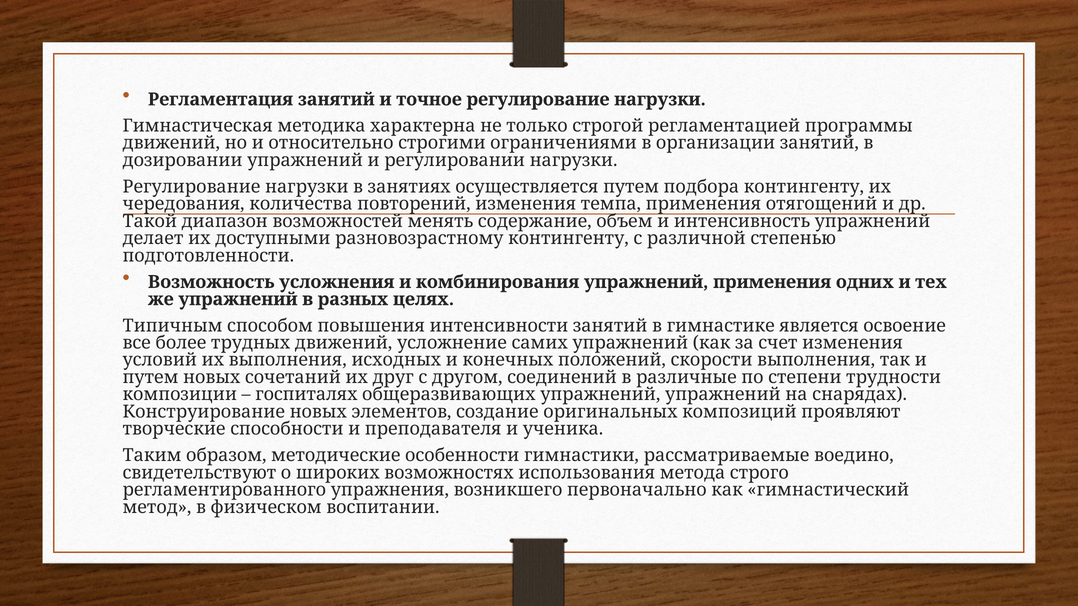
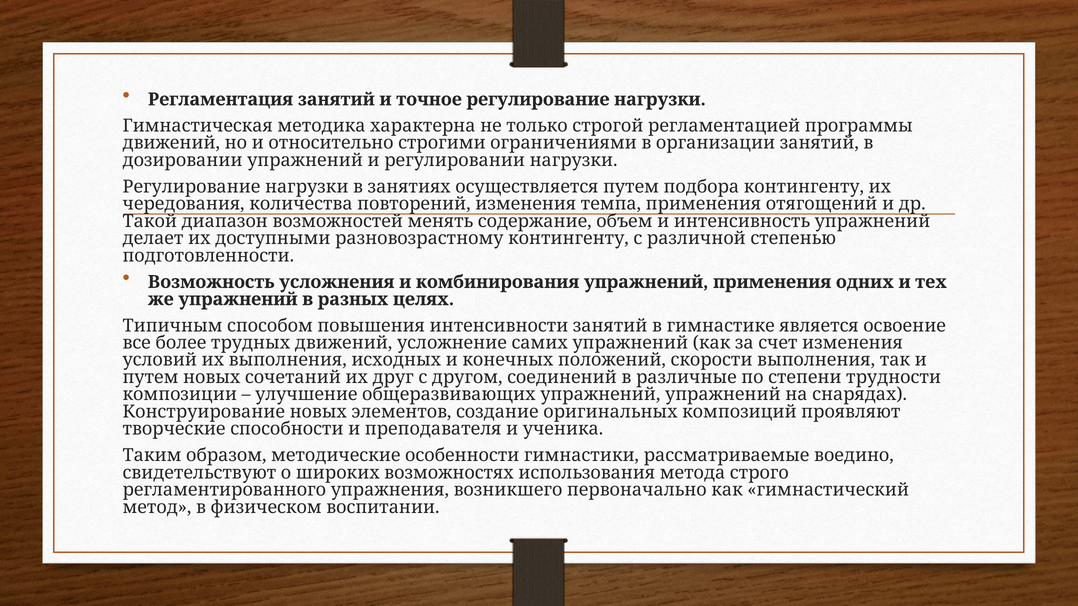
госпиталях: госпиталях -> улучшение (306, 395)
